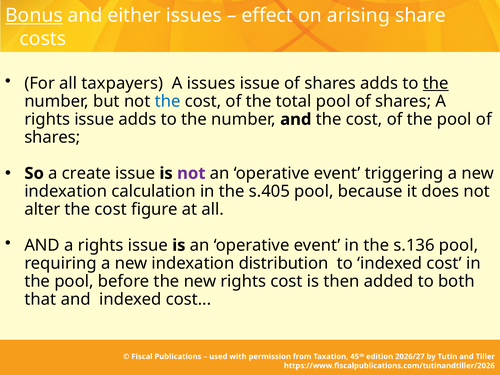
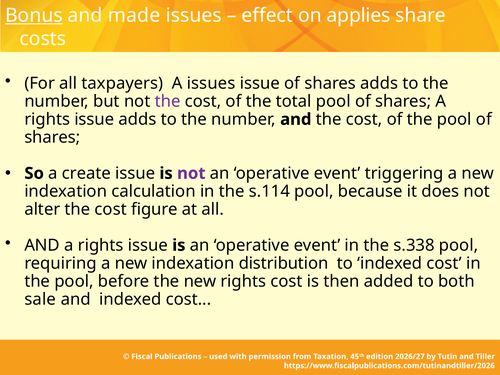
either: either -> made (134, 15)
arising: arising -> applies (359, 15)
the underline: present -> none (436, 83)
the colour: blue -> purple (168, 101)
s.405: s.405 -> s.114 (269, 191)
s.136: s.136 -> s.338 (414, 245)
that: that -> sale (40, 299)
